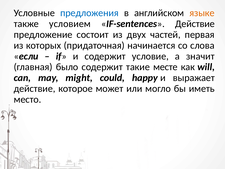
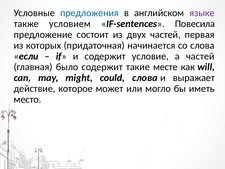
языке colour: orange -> purple (202, 13)
IF-sentences Действие: Действие -> Повесила (195, 24)
а значит: значит -> частей (200, 56)
could happy: happy -> слова (145, 78)
